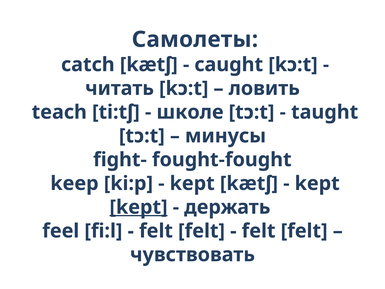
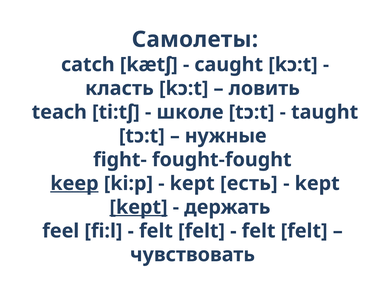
читать: читать -> класть (119, 88)
минусы: минусы -> нужные (226, 136)
keep underline: none -> present (74, 183)
kept kætʃ: kætʃ -> есть (249, 183)
